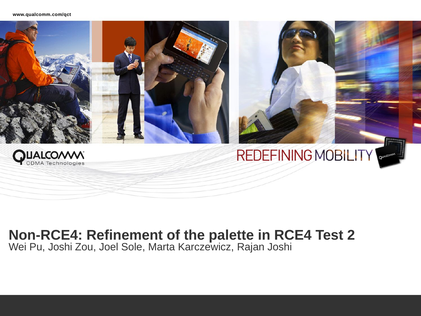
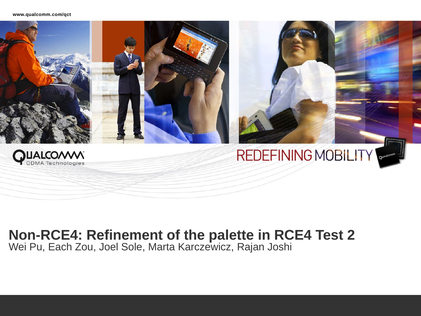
Pu Joshi: Joshi -> Each (60, 247)
